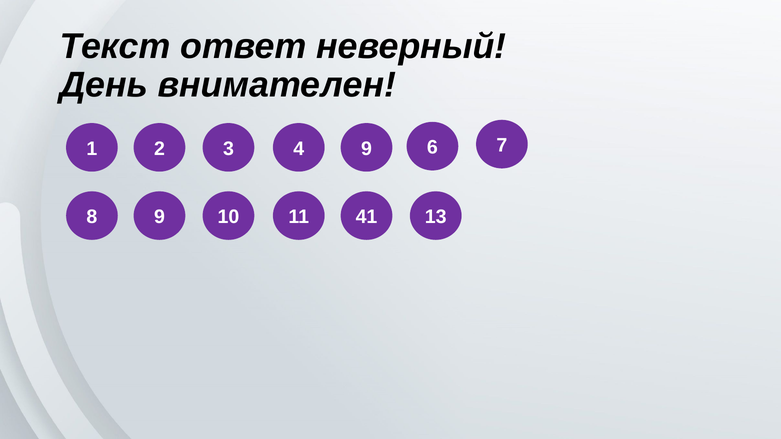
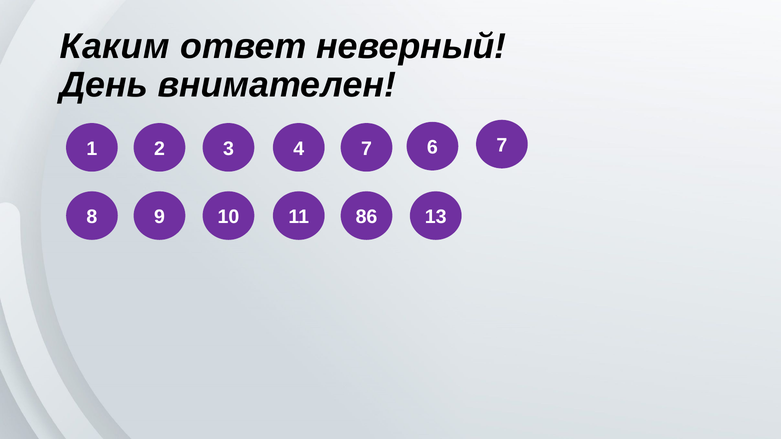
Текст: Текст -> Каким (115, 46)
1 9: 9 -> 7 (366, 149)
41: 41 -> 86 (366, 217)
